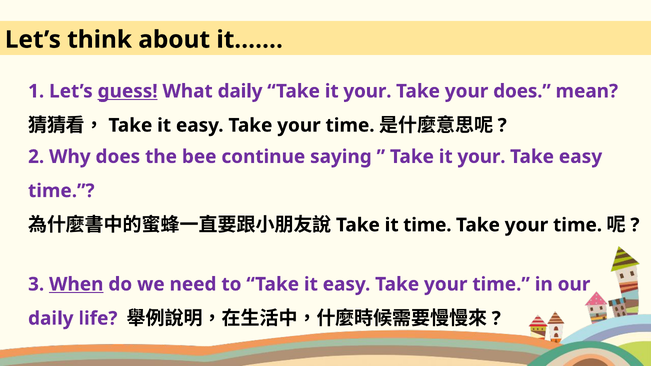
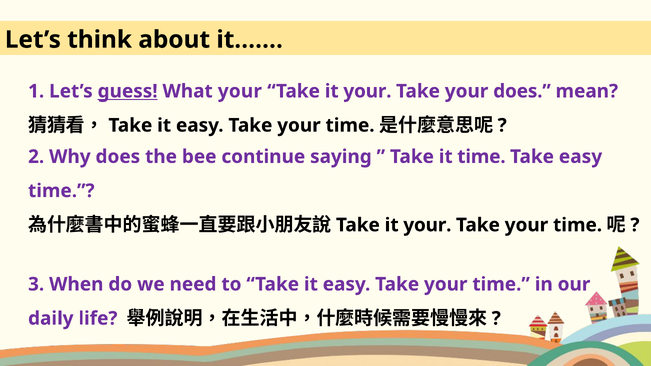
What daily: daily -> your (240, 91)
your: your -> time (481, 157)
time: time -> your (427, 225)
When underline: present -> none (76, 284)
